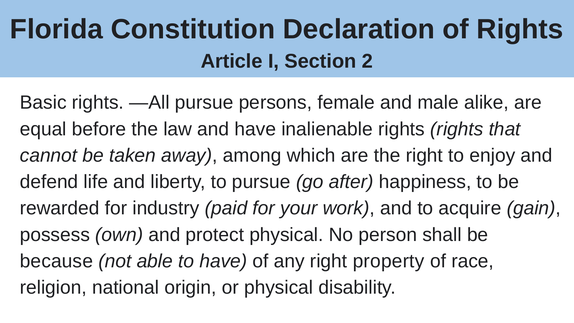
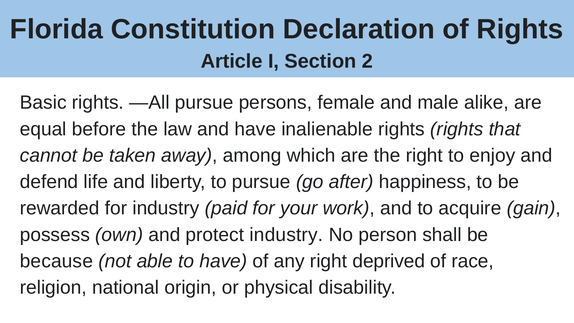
protect physical: physical -> industry (286, 235)
property: property -> deprived (389, 261)
